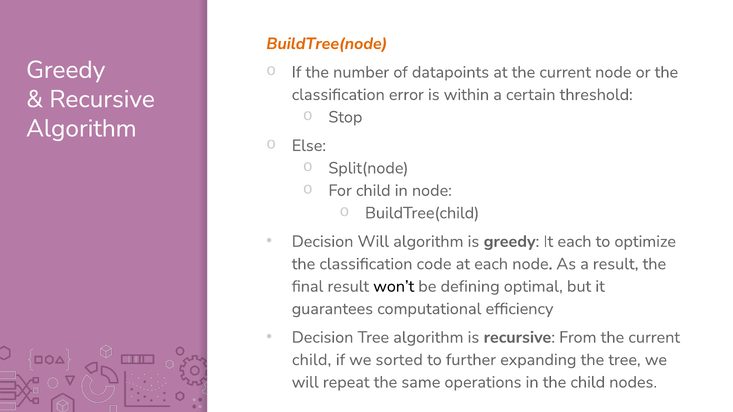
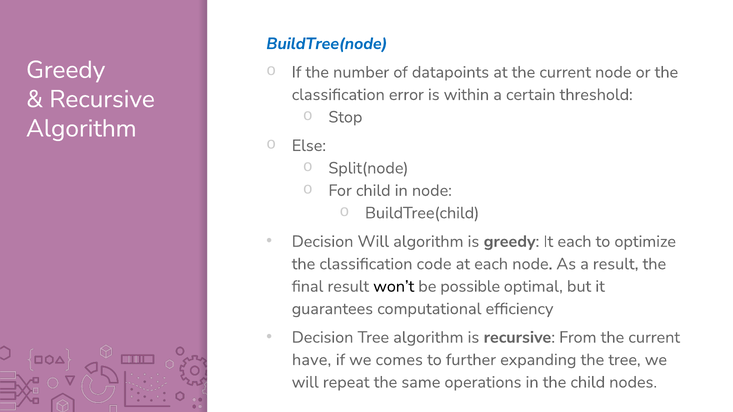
BuildTree(node colour: orange -> blue (327, 44)
defining: defining -> possible (470, 287)
child: child -> have (312, 360)
sorted: sorted -> comes (399, 360)
